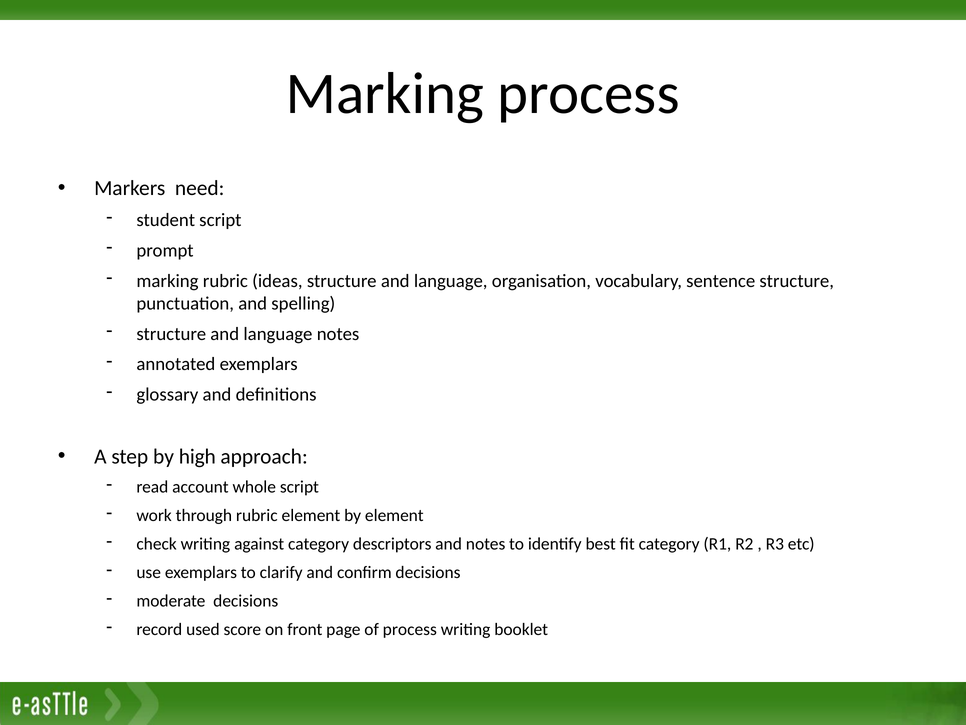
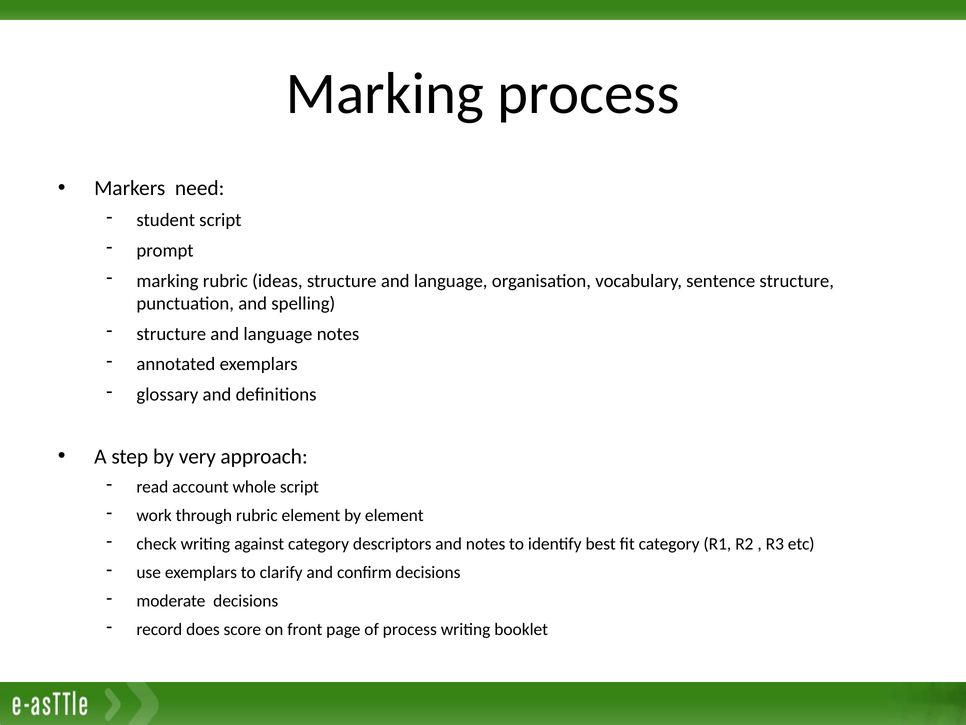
high: high -> very (197, 456)
used: used -> does (203, 629)
